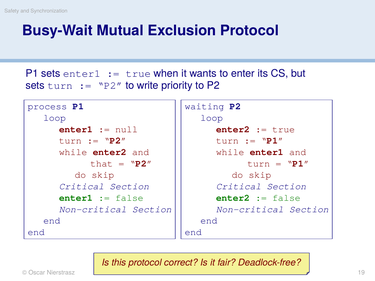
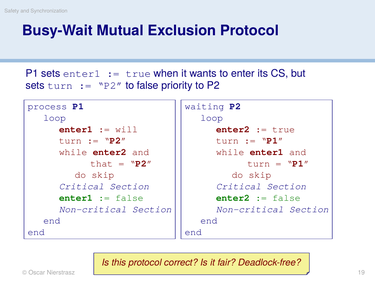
to write: write -> false (148, 85)
null: null -> will (127, 129)
